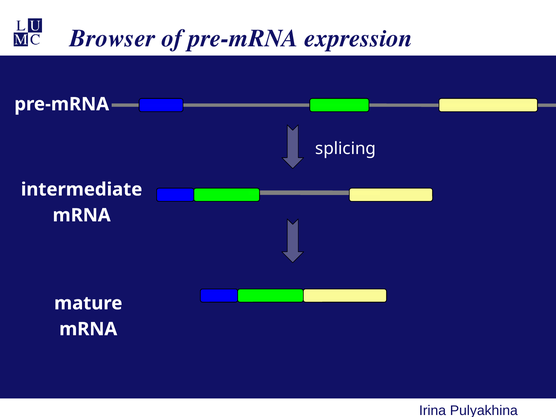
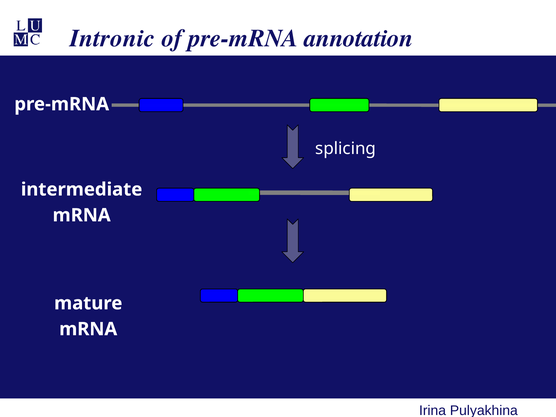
Browser: Browser -> Intronic (112, 38)
expression: expression -> annotation (359, 38)
